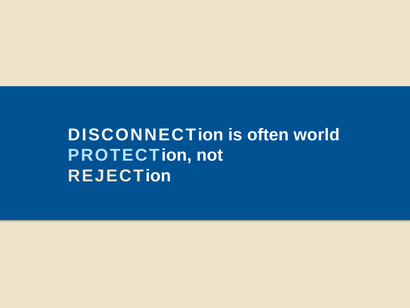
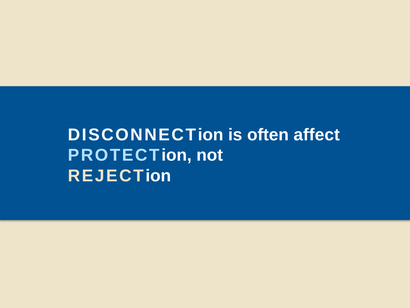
world: world -> affect (317, 135)
